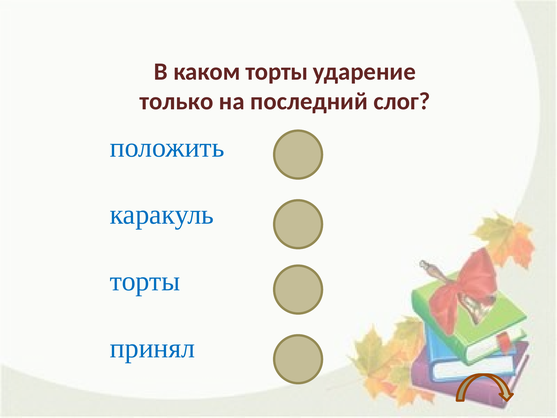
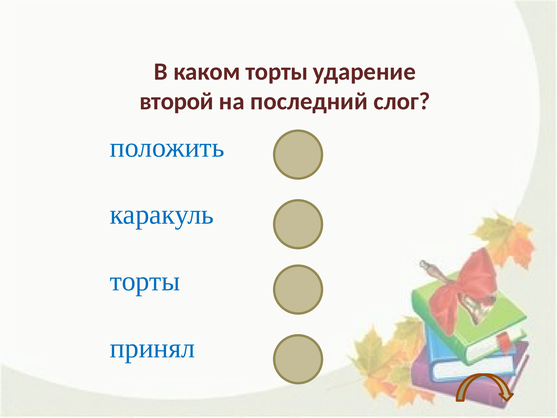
только: только -> второй (176, 101)
